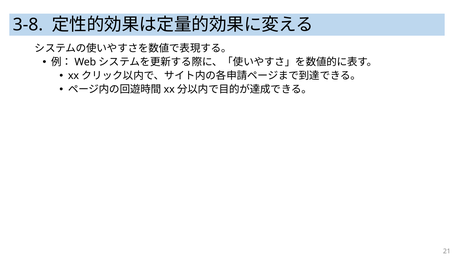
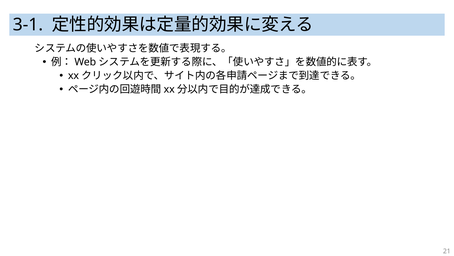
3-8: 3-8 -> 3-1 (28, 25)
